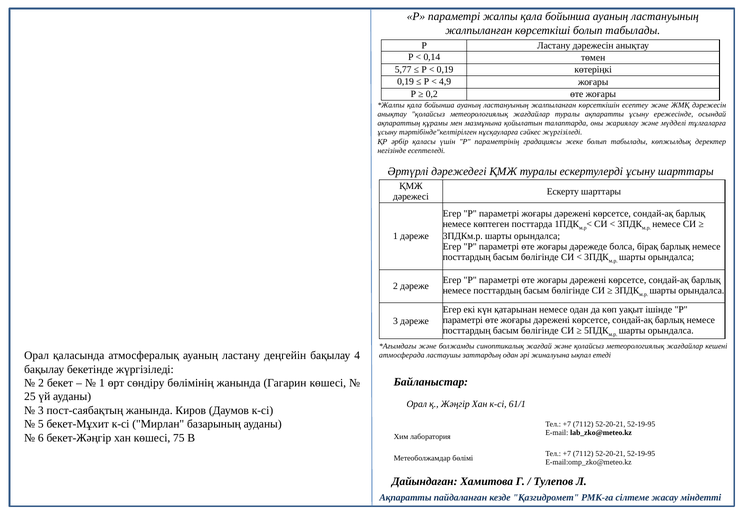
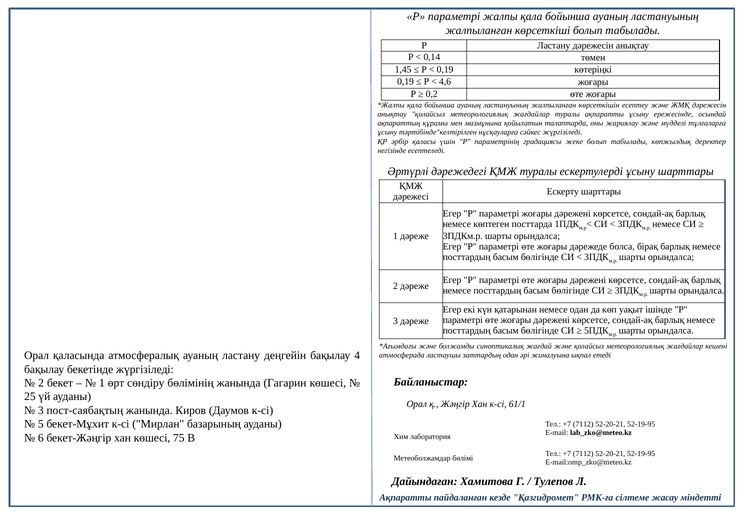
5,77: 5,77 -> 1,45 (403, 70)
4,9: 4,9 -> 4,6 (445, 82)
